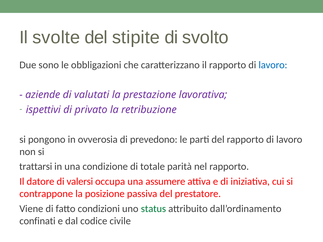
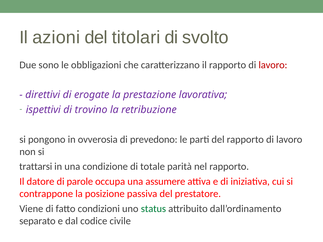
svolte: svolte -> azioni (56, 38)
stipite: stipite -> titolari (136, 38)
lavoro colour: blue -> red (273, 65)
aziende: aziende -> direttivi (43, 95)
valutati: valutati -> erogate (92, 95)
privato: privato -> trovino (91, 110)
valersi: valersi -> parole (80, 182)
confinati: confinati -> separato (37, 221)
